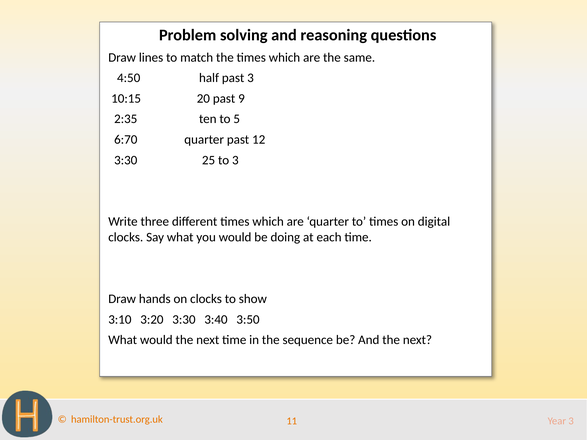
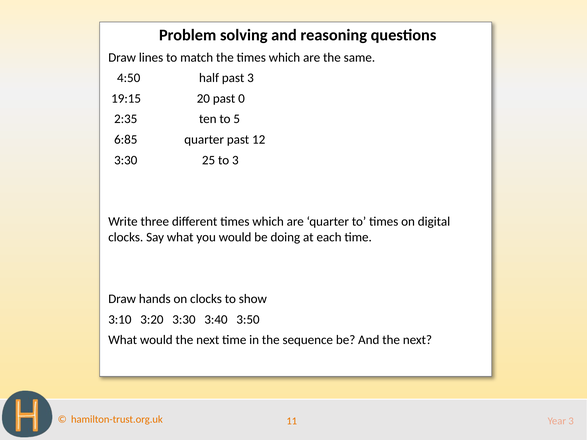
10:15: 10:15 -> 19:15 (126, 98)
9: 9 -> 0 (241, 98)
6:70: 6:70 -> 6:85 (126, 140)
